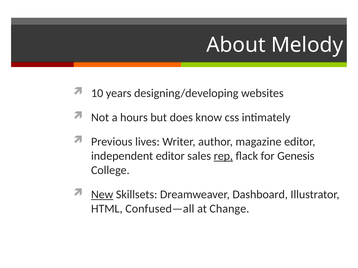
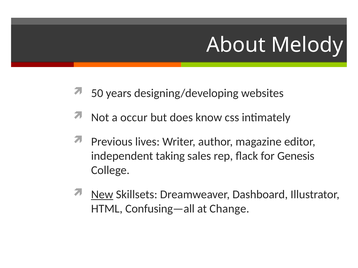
10: 10 -> 50 (97, 93)
hours: hours -> occur (134, 118)
independent editor: editor -> taking (170, 156)
rep underline: present -> none (223, 156)
Confused—all: Confused—all -> Confusing—all (160, 209)
